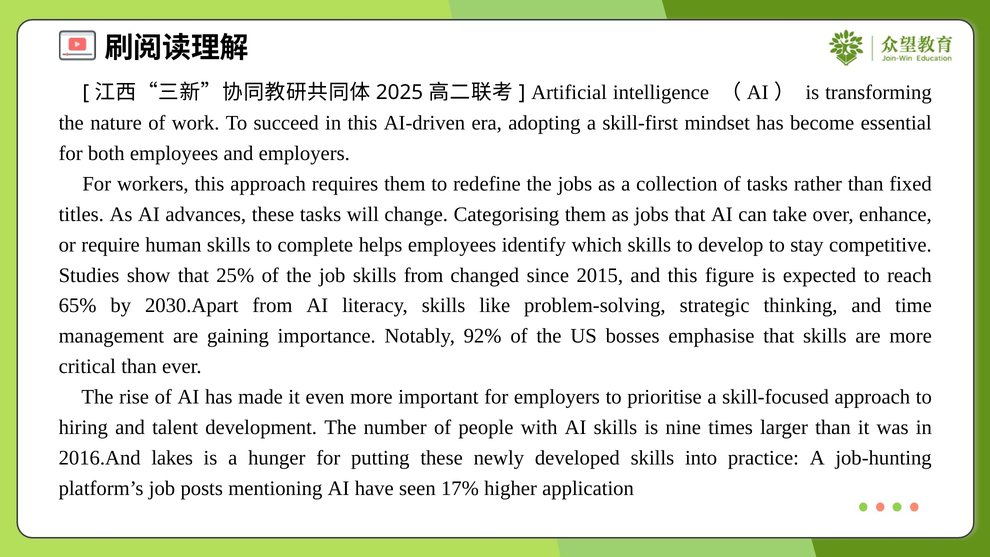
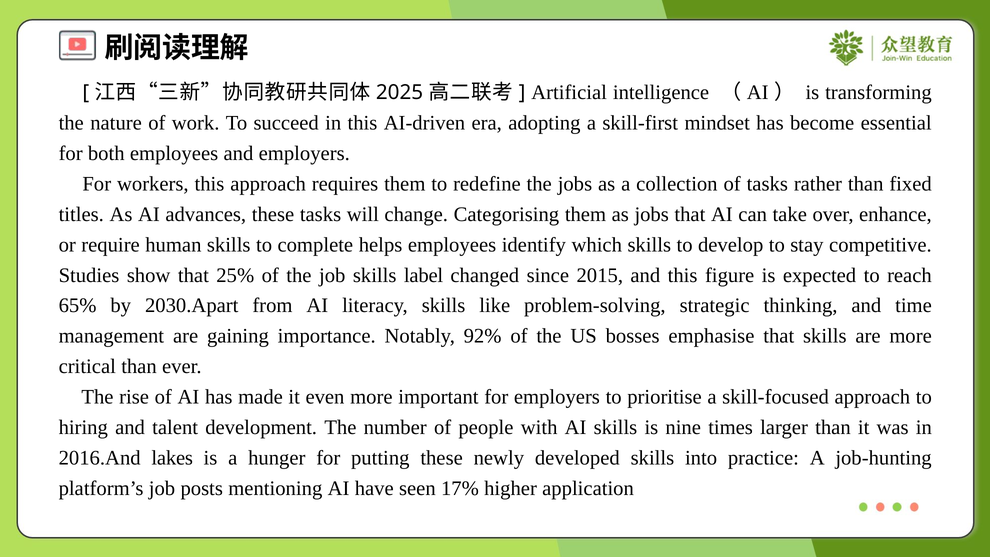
skills from: from -> label (424, 275)
